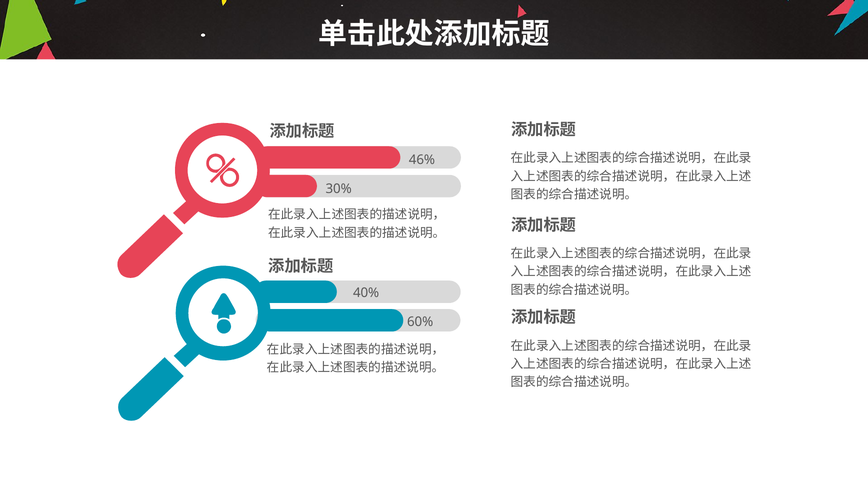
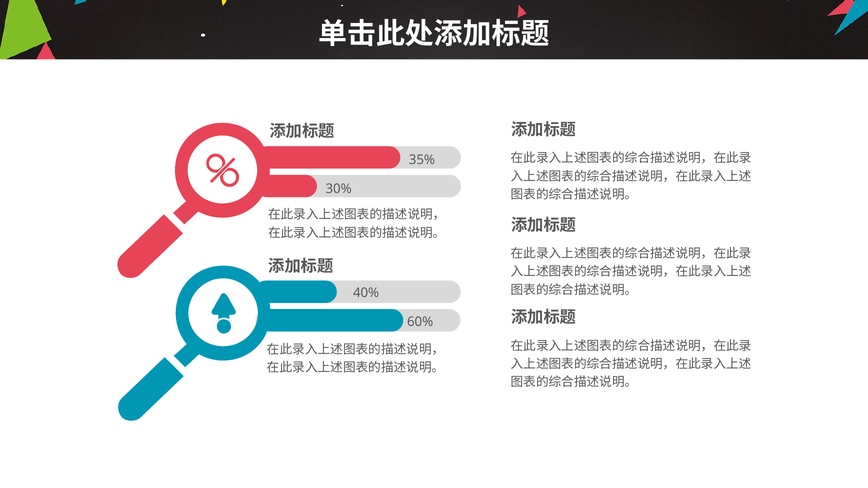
46%: 46% -> 35% (422, 160)
